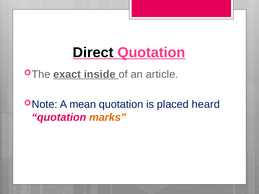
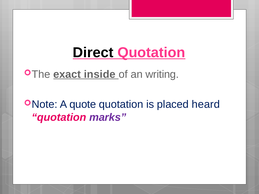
article: article -> writing (162, 74)
mean: mean -> quote (83, 105)
marks colour: orange -> purple (108, 118)
